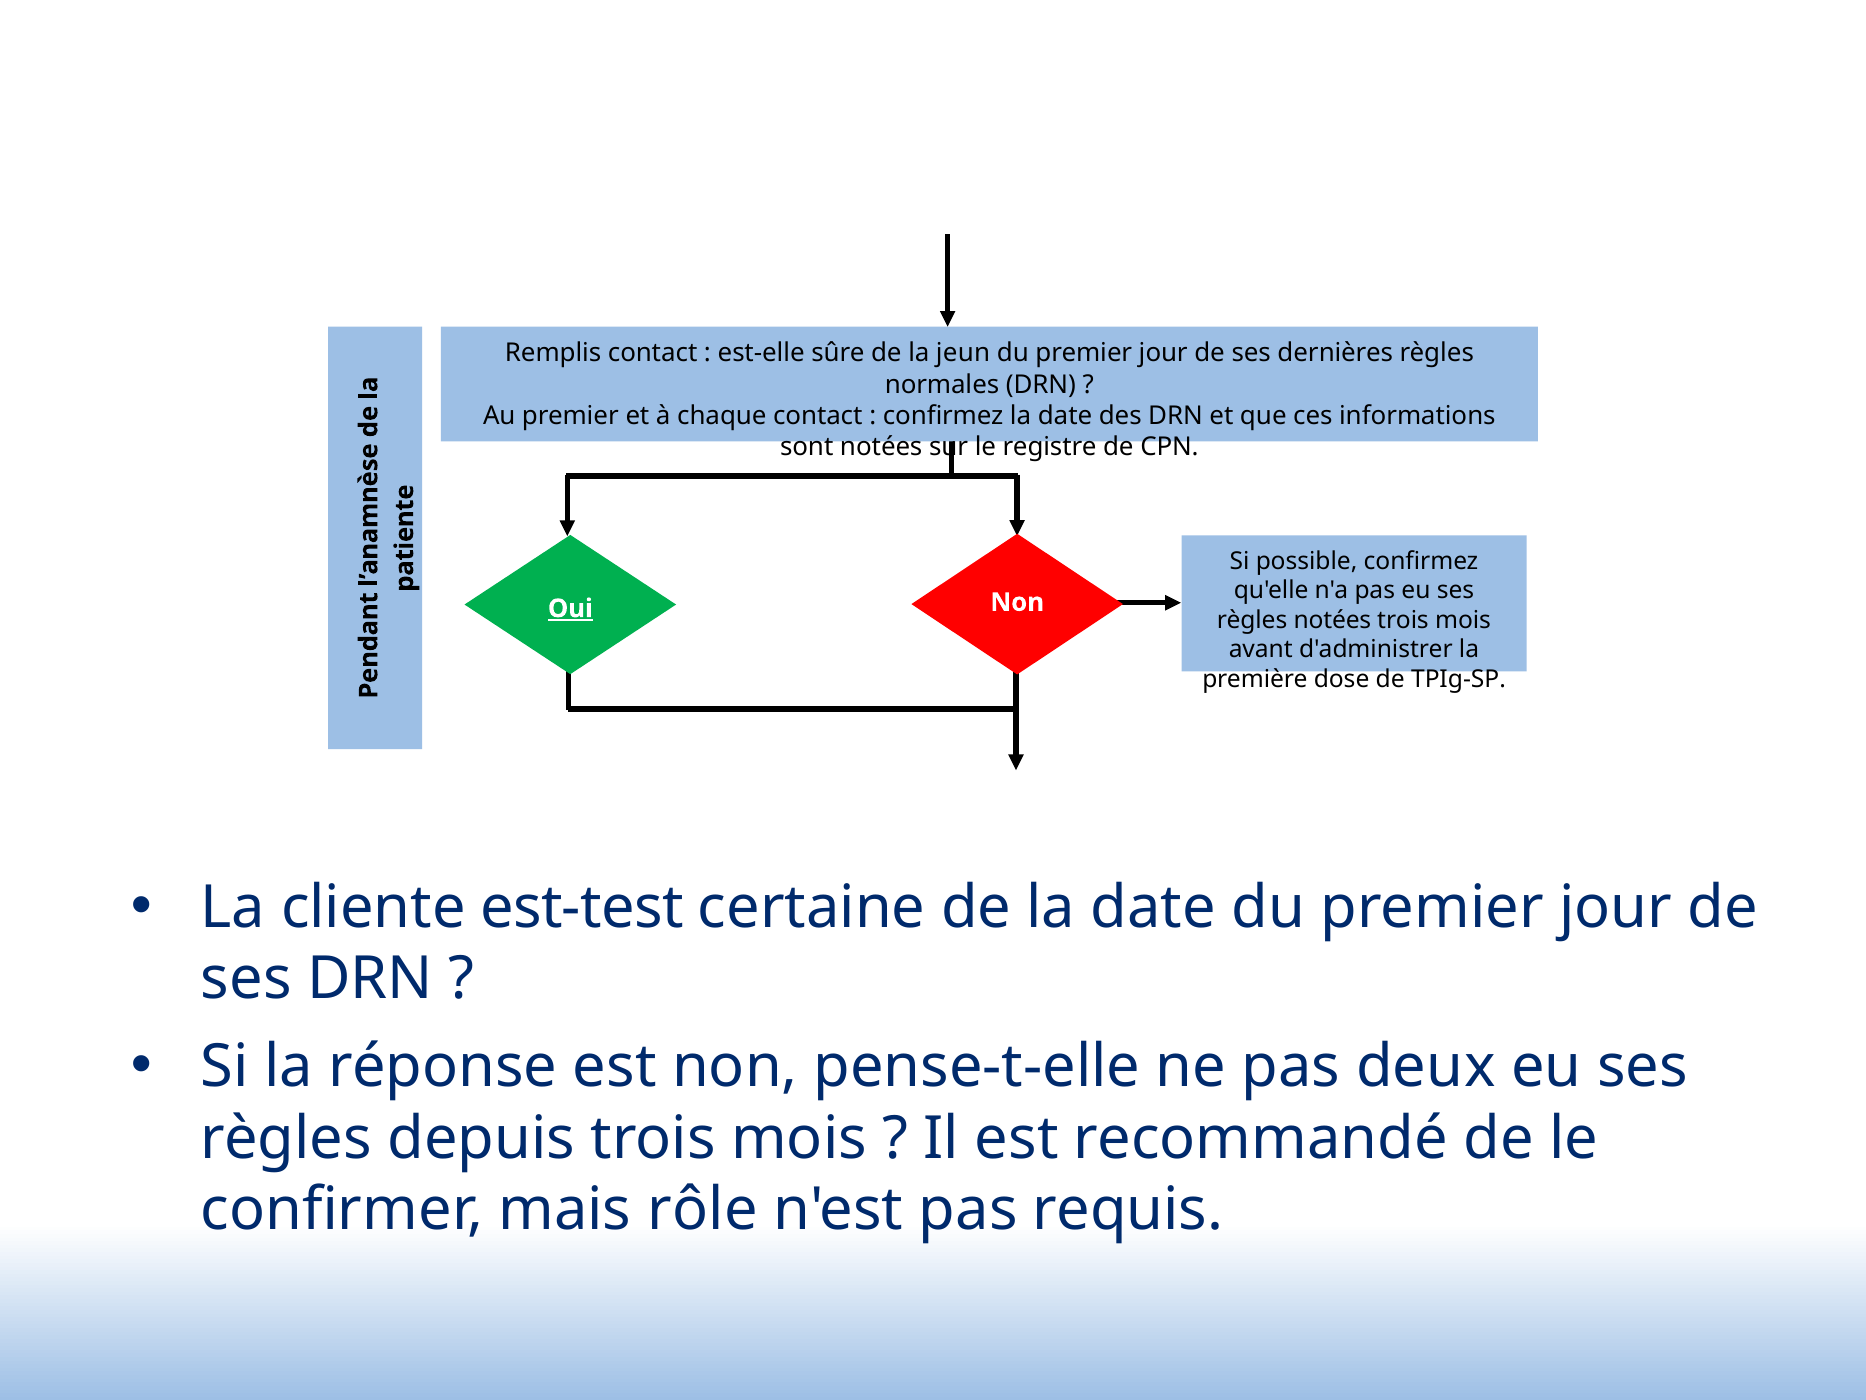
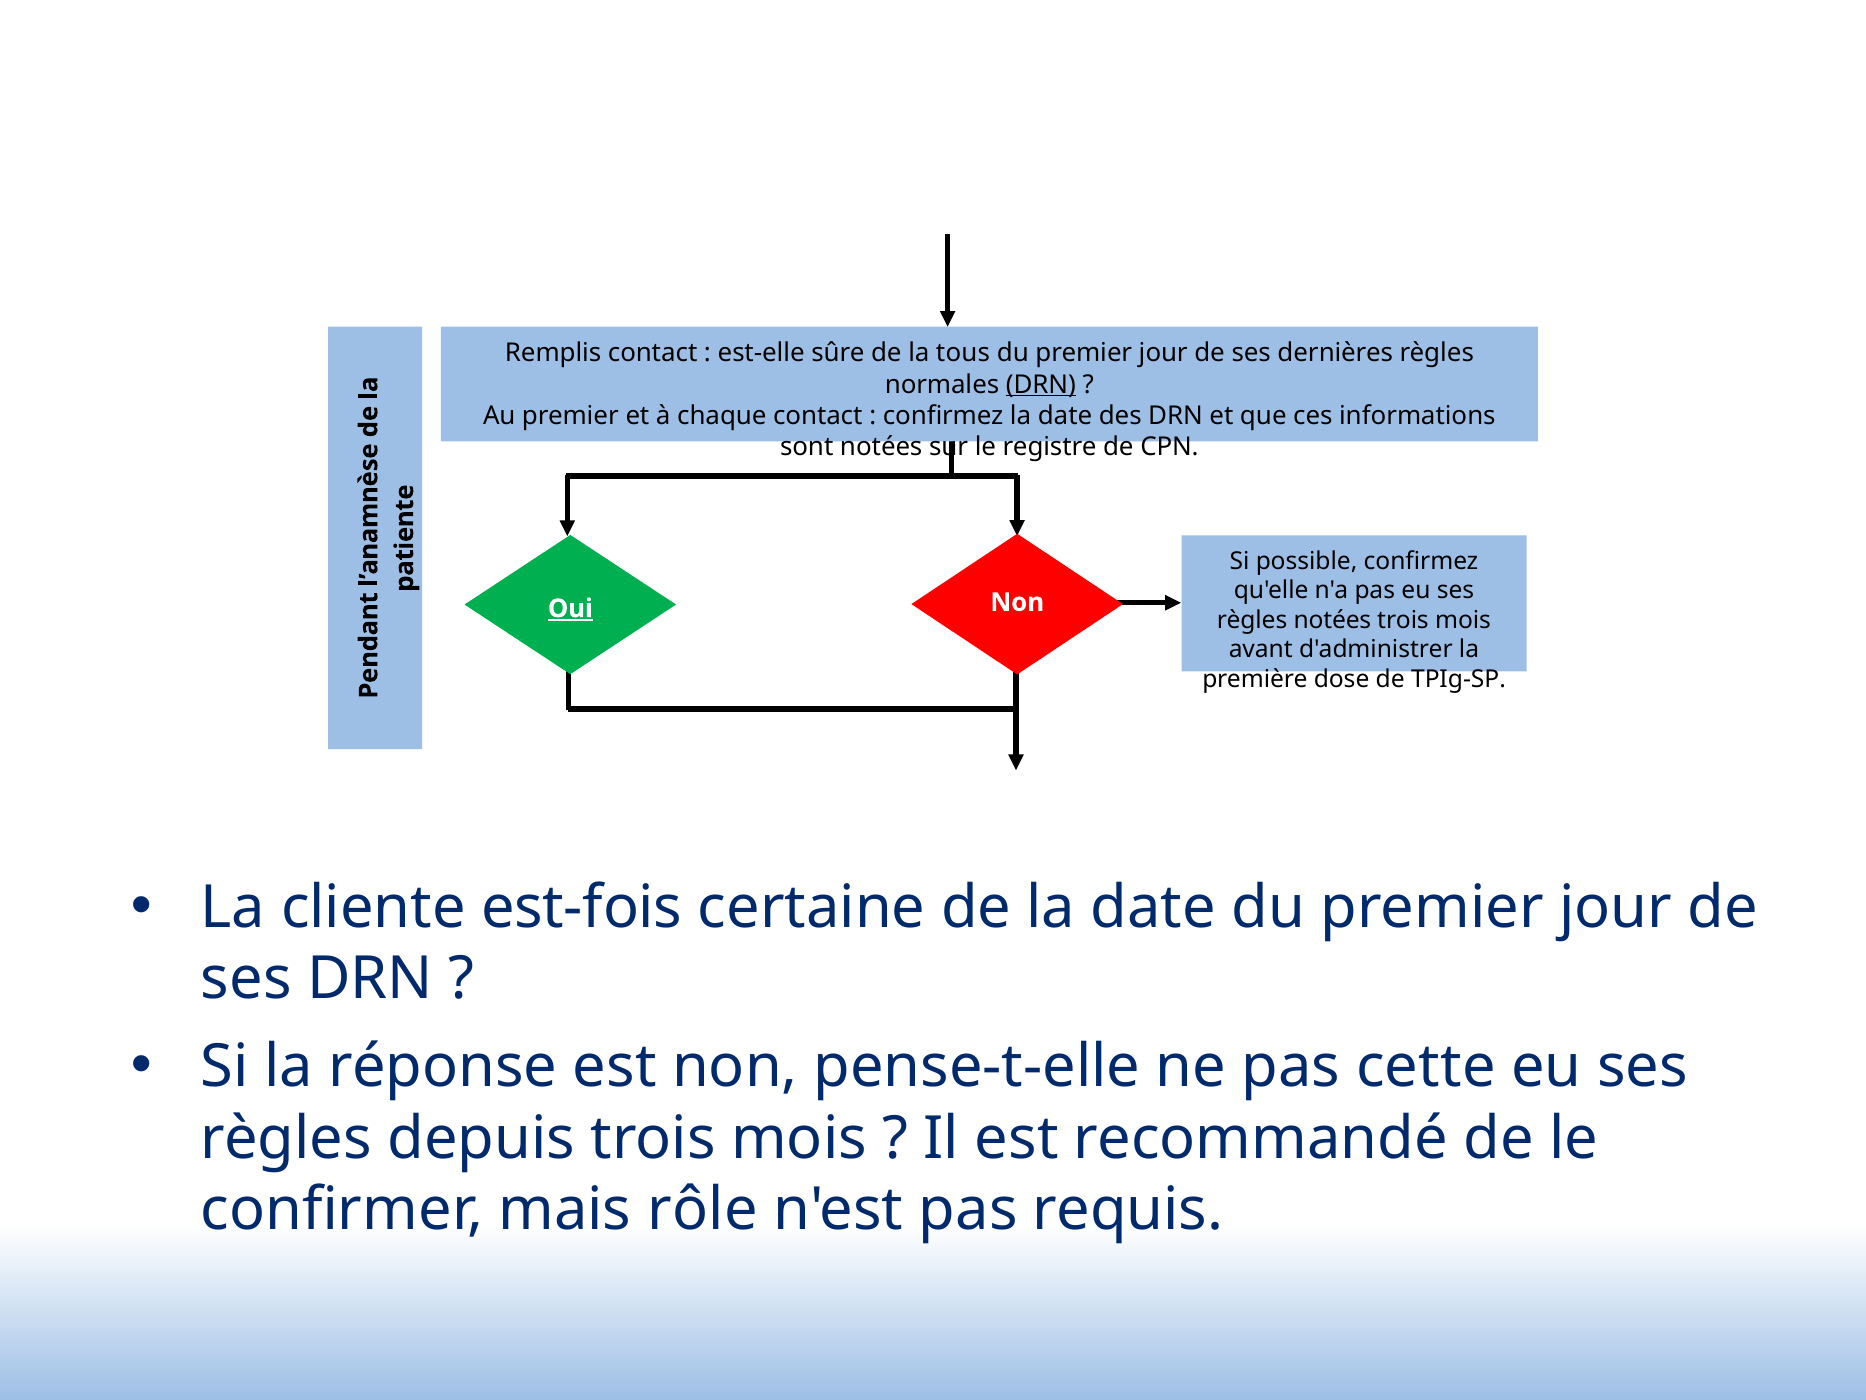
jeun: jeun -> tous (963, 353)
DRN underline: none -> present (1041, 384)
est-test: est-test -> est-fois (582, 907)
deux: deux -> cette (1426, 1067)
